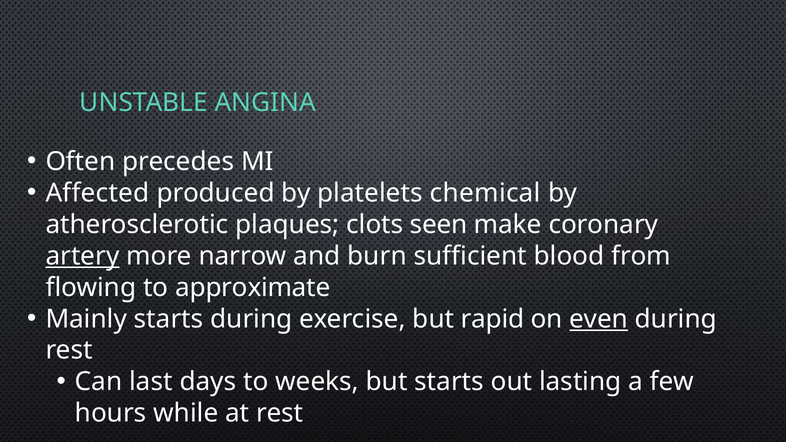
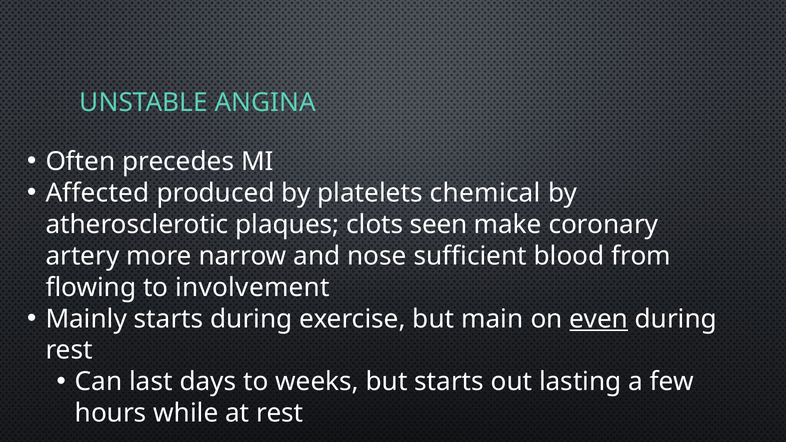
artery underline: present -> none (82, 256)
burn: burn -> nose (377, 256)
approximate: approximate -> involvement (253, 288)
rapid: rapid -> main (492, 319)
